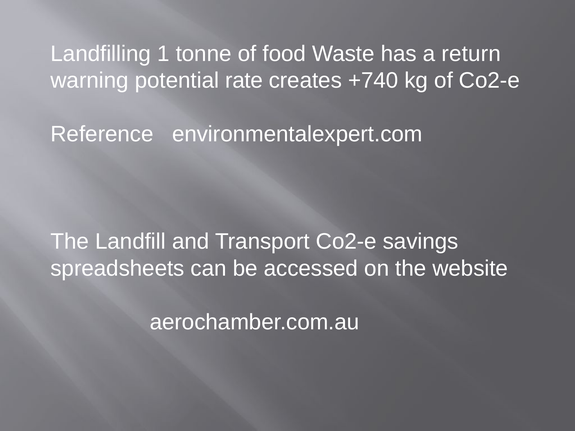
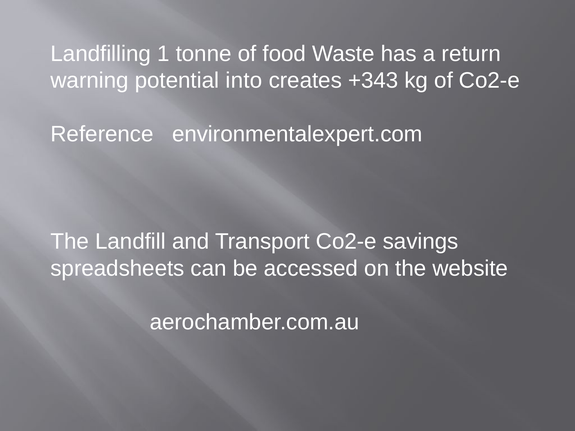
rate: rate -> into (244, 81)
+740: +740 -> +343 (373, 81)
